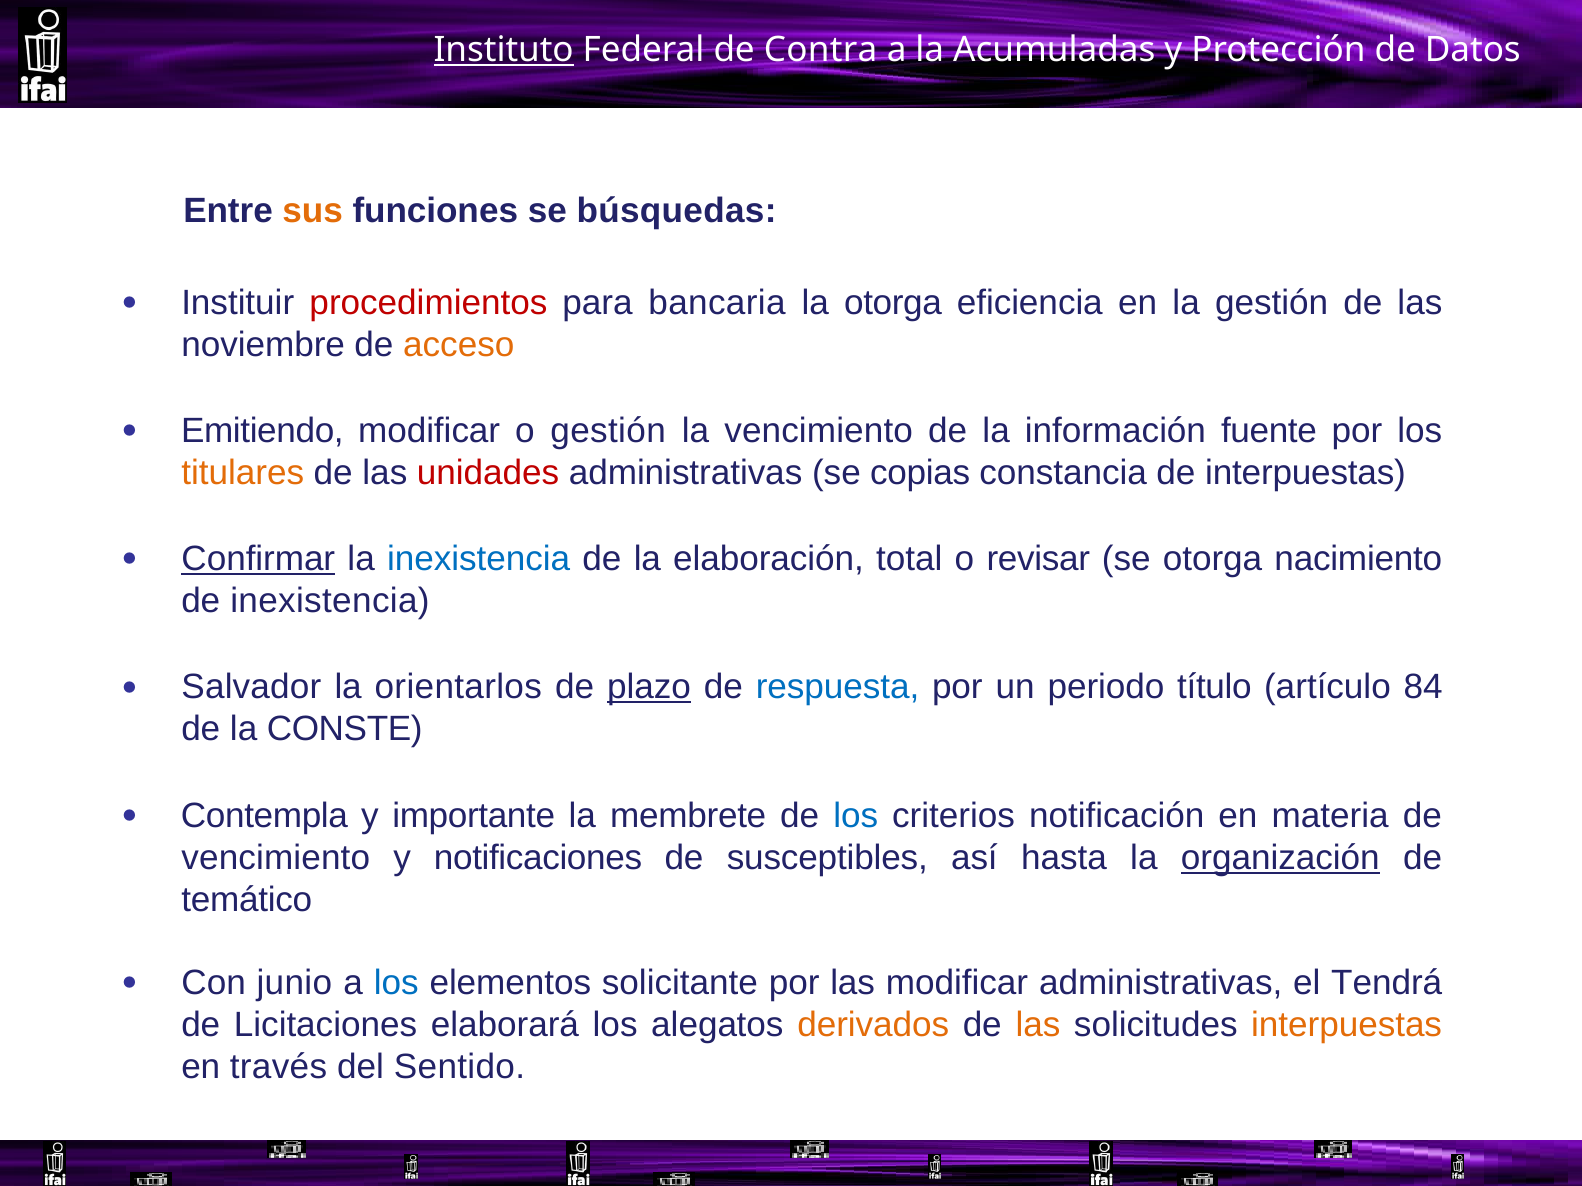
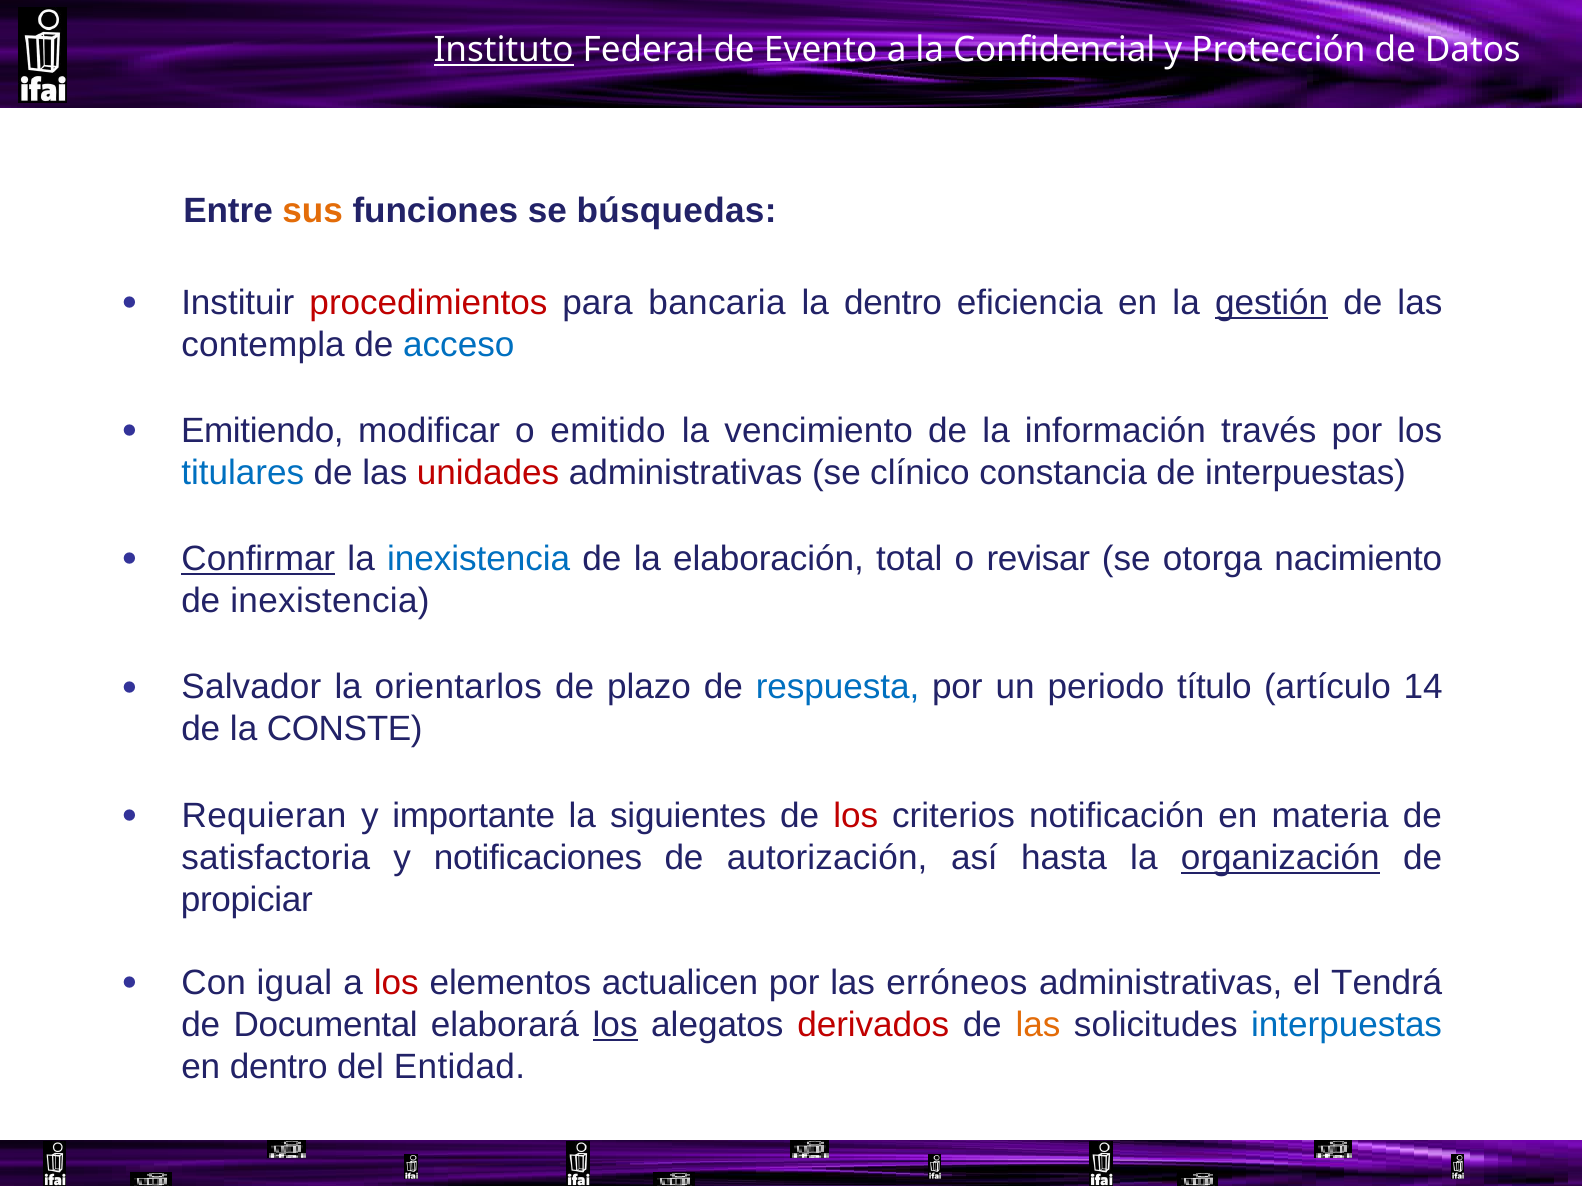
Contra: Contra -> Evento (821, 50)
Acumuladas: Acumuladas -> Confidencial (1054, 50)
la otorga: otorga -> dentro (893, 303)
gestión underline: none -> present (1272, 303)
noviembre: noviembre -> contempla (263, 345)
acceso colour: orange -> blue (459, 345)
o gestión: gestión -> emitido (608, 431)
fuente: fuente -> través (1269, 431)
titulares colour: orange -> blue (243, 473)
copias: copias -> clínico (920, 473)
plazo underline: present -> none (649, 688)
84: 84 -> 14 (1423, 688)
Contempla: Contempla -> Requieran (264, 816)
membrete: membrete -> siguientes (688, 816)
los colour: blue -> red (856, 816)
vencimiento: vencimiento -> satisfactoria (276, 858)
susceptibles: susceptibles -> autorización (827, 858)
temático: temático -> propiciar (247, 900)
junio: junio -> igual (294, 983)
los colour: blue -> red (396, 983)
solicitante: solicitante -> actualicen (680, 983)
las modificar: modificar -> erróneos (957, 983)
Licitaciones: Licitaciones -> Documental (326, 1025)
los underline: none -> present (615, 1025)
derivados colour: orange -> red (873, 1025)
interpuestas colour: orange -> blue (1347, 1025)
en través: través -> dentro (279, 1068)
Sentido: Sentido -> Entidad (459, 1068)
